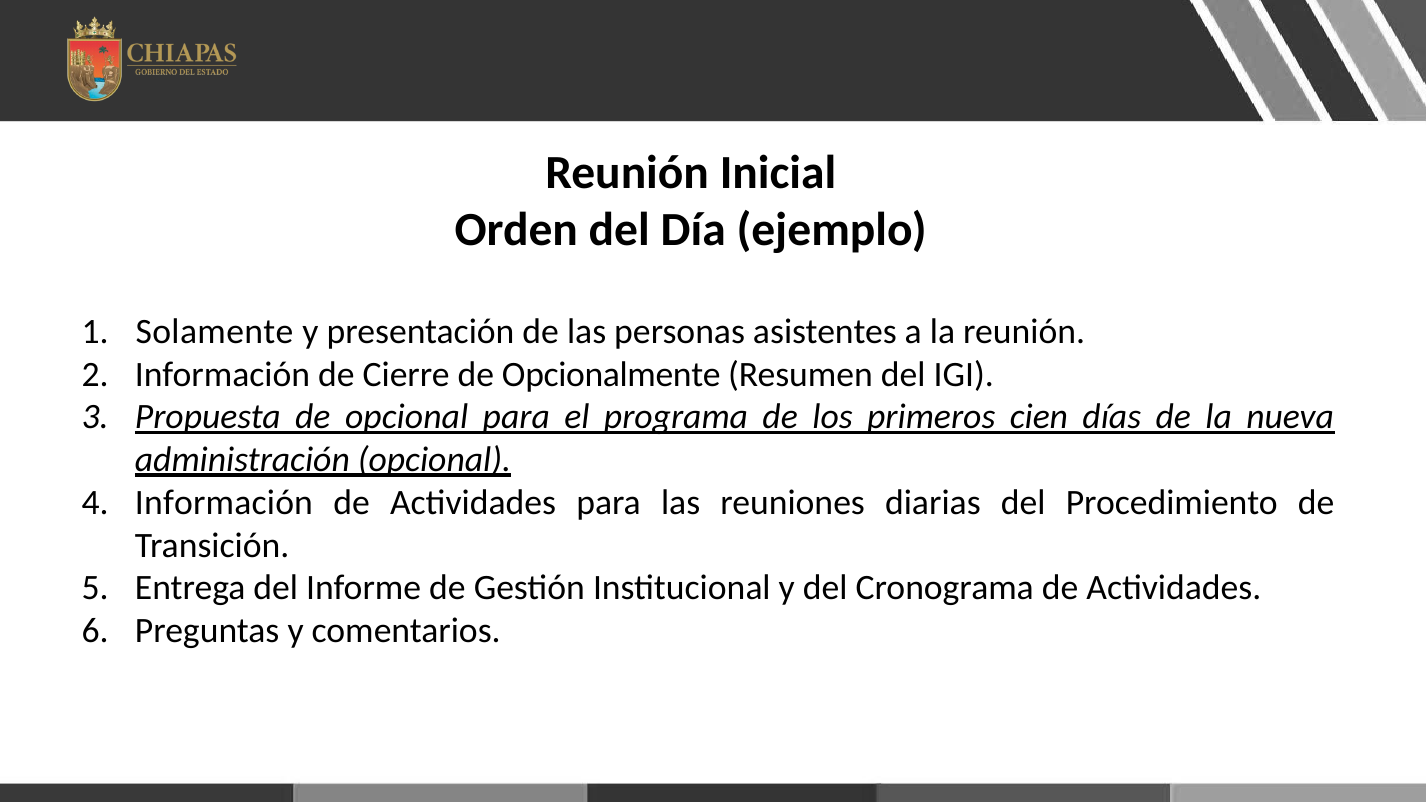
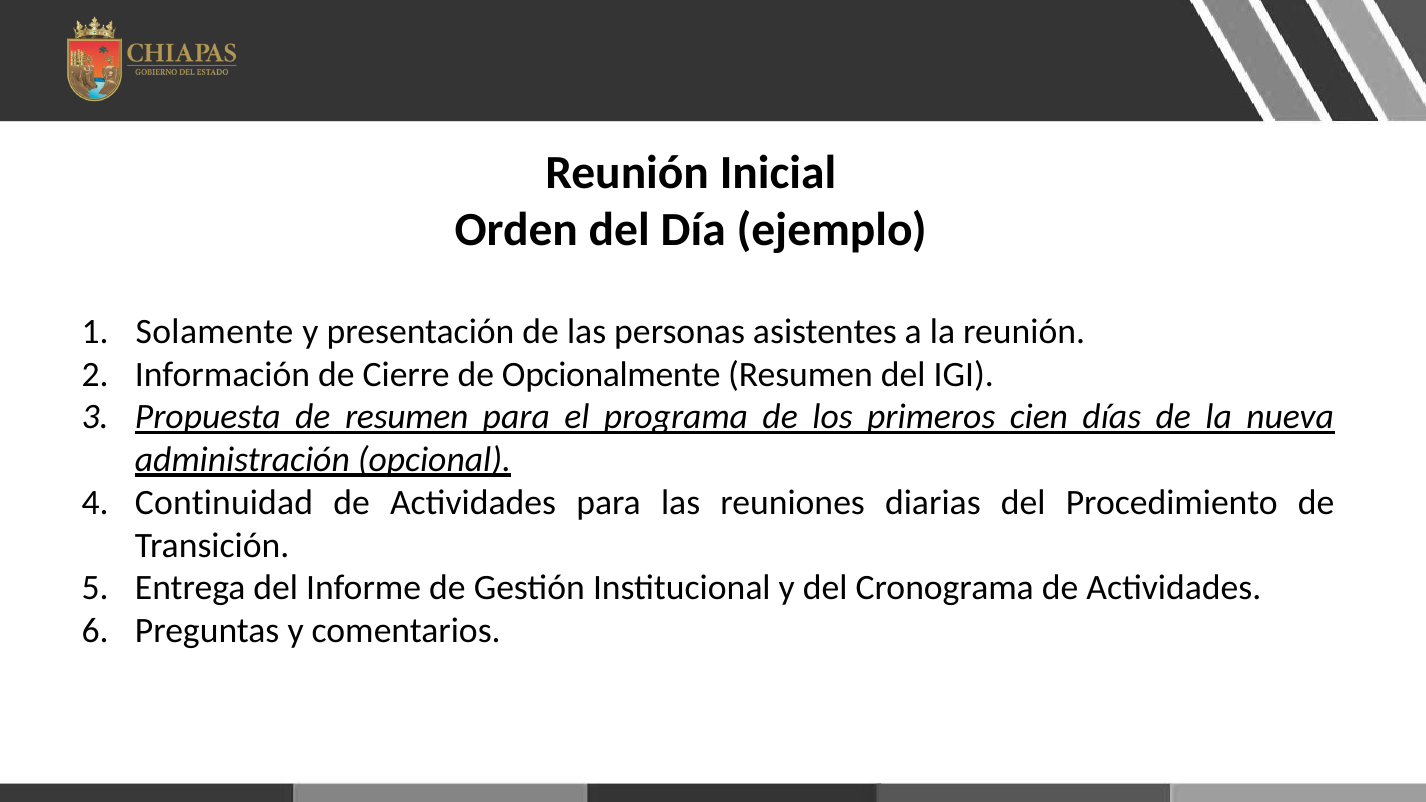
de opcional: opcional -> resumen (407, 417)
Información: Información -> Continuidad (224, 503)
